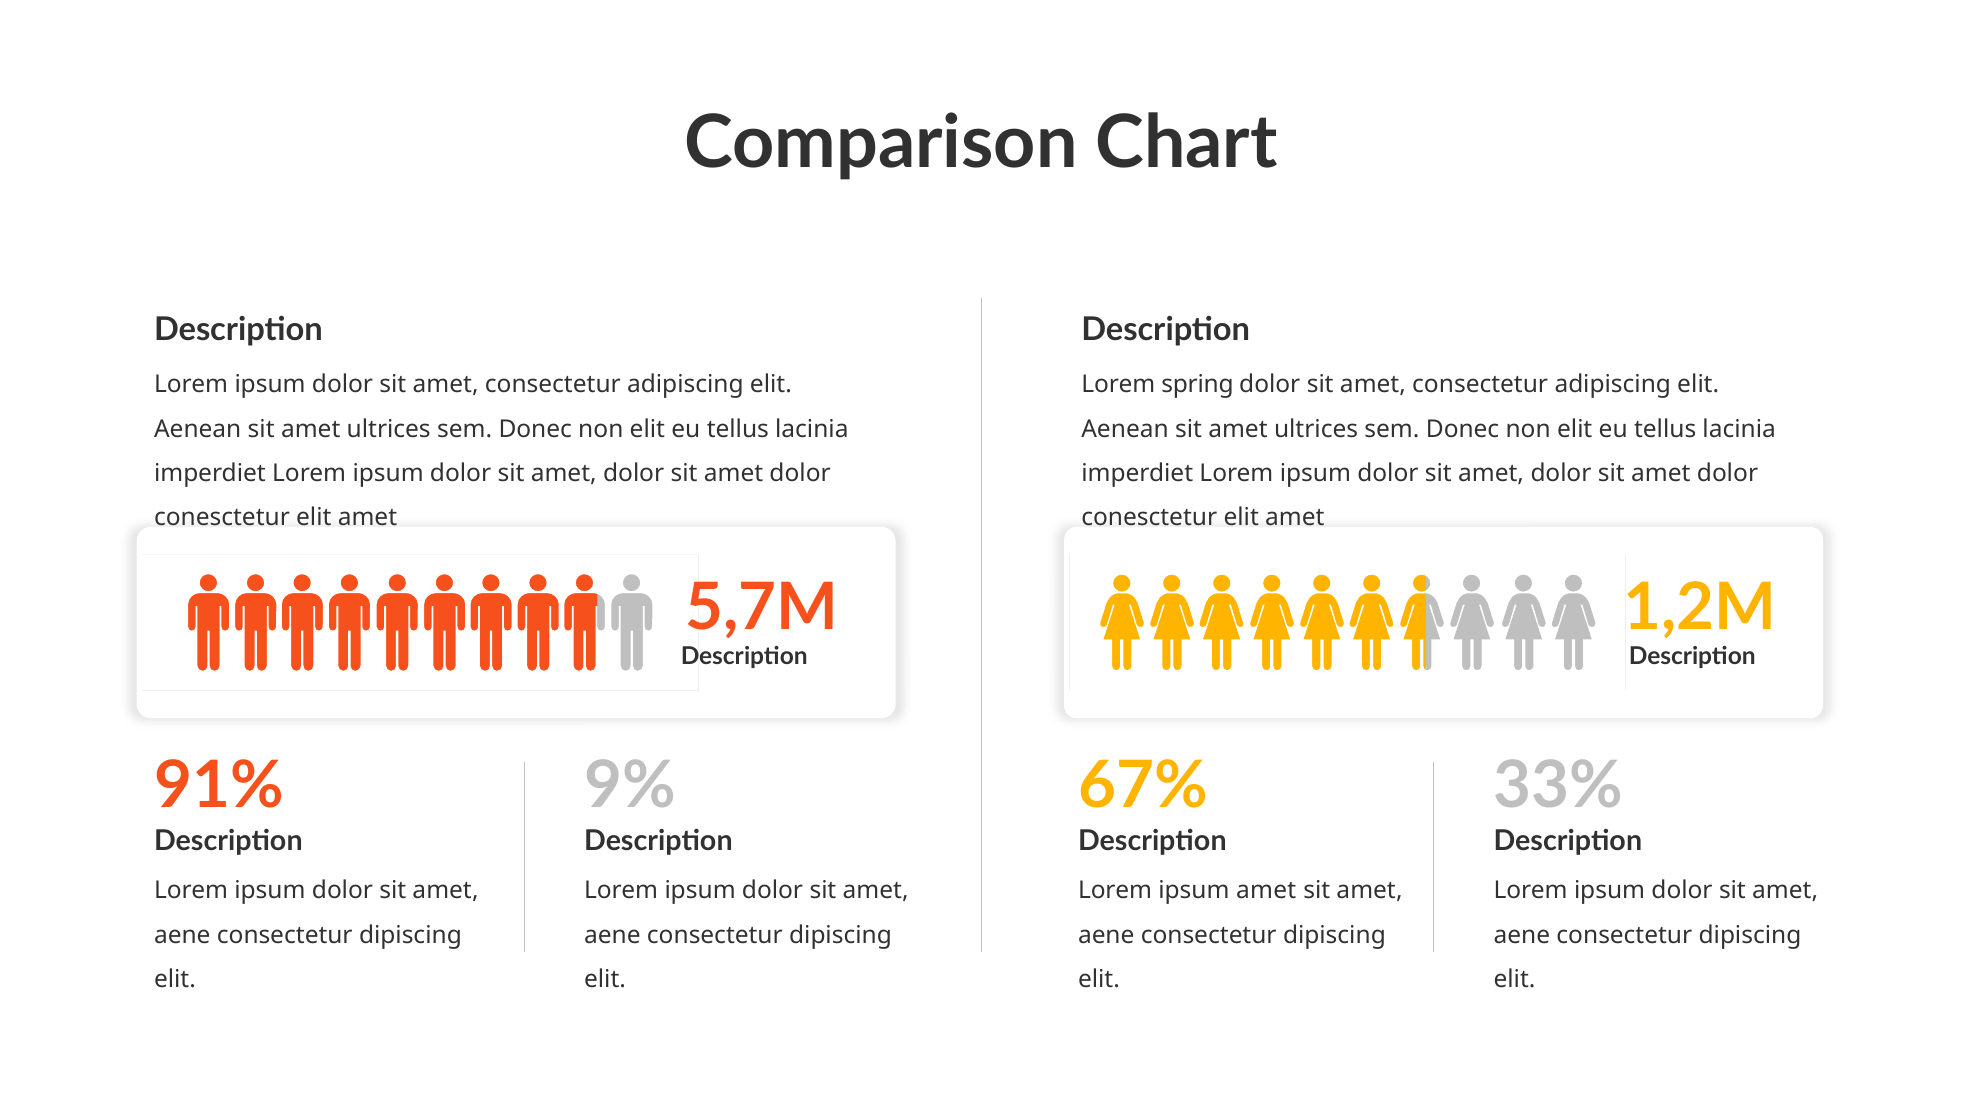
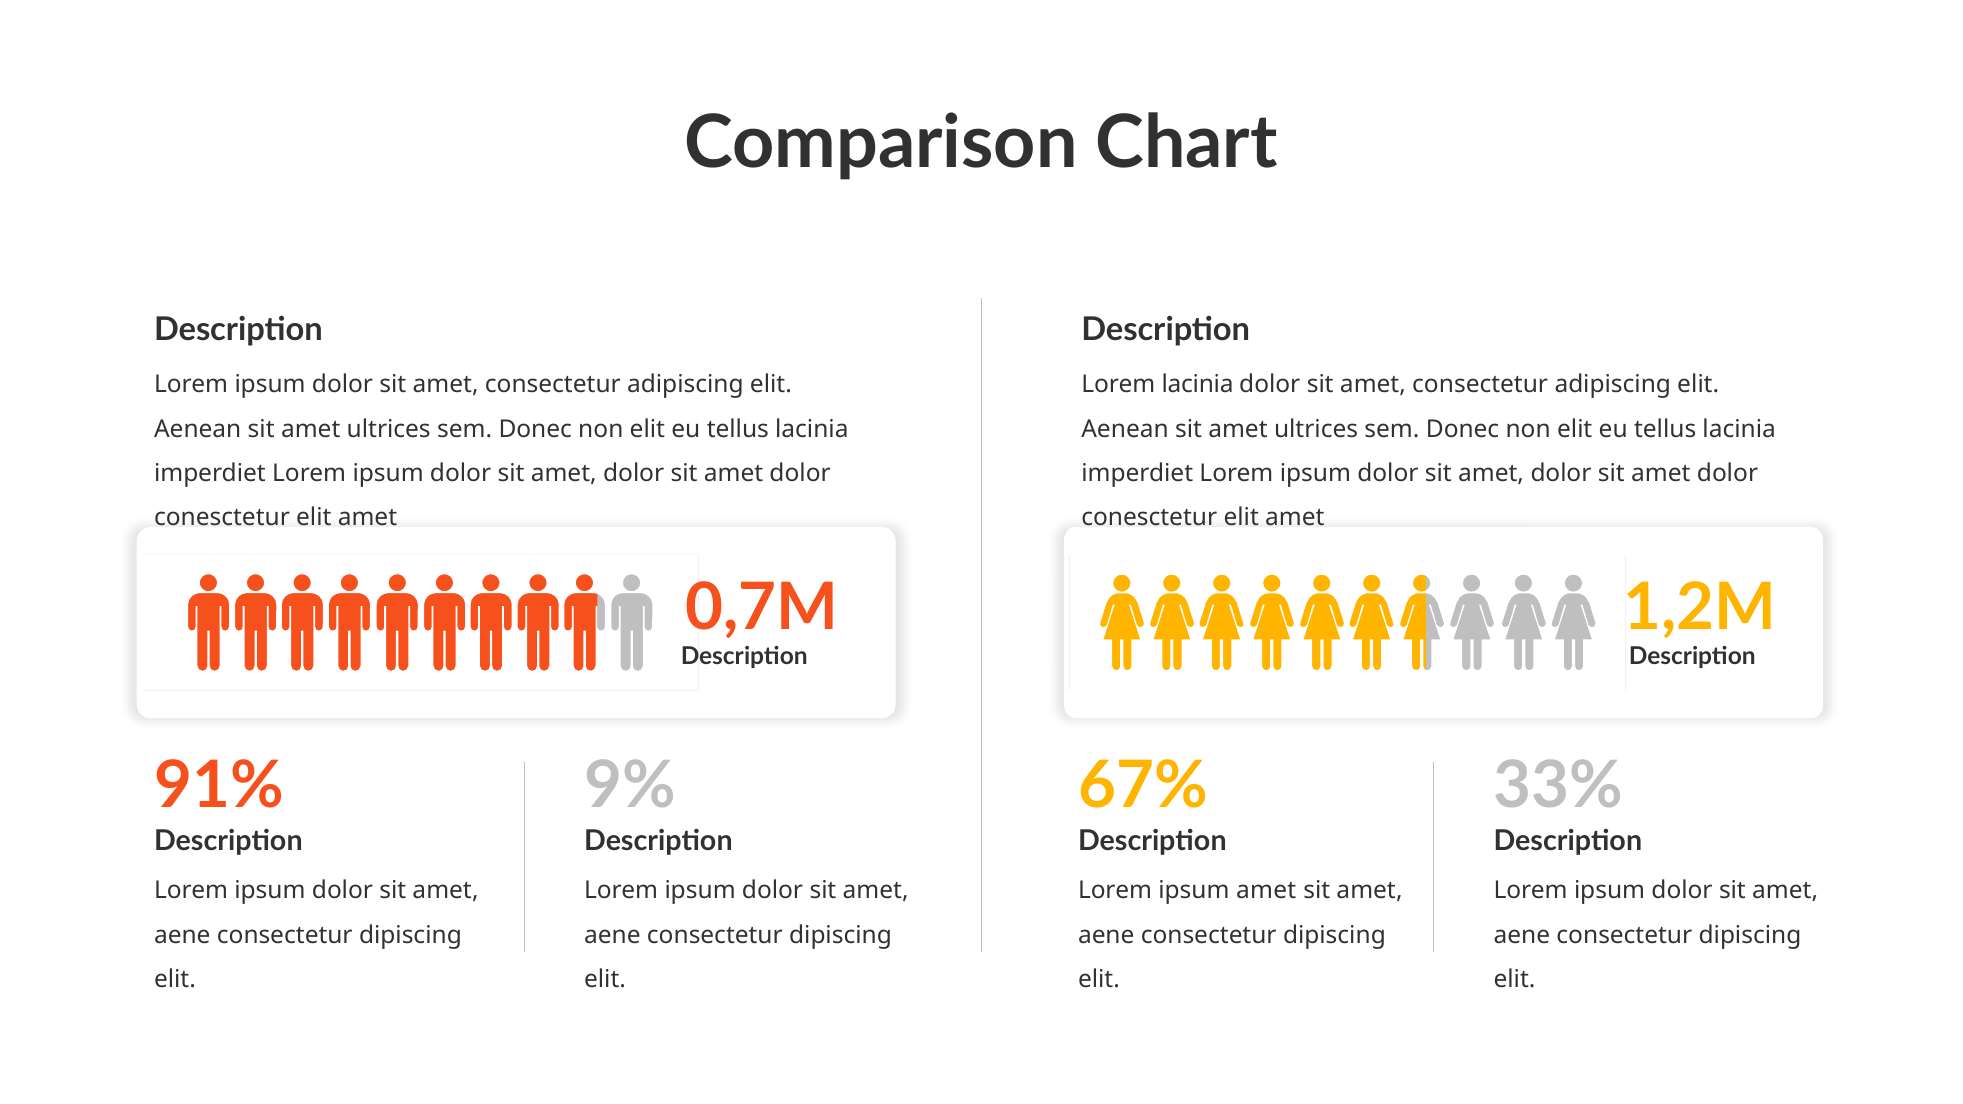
Lorem spring: spring -> lacinia (1198, 385)
5,7M: 5,7M -> 0,7M (762, 608)
